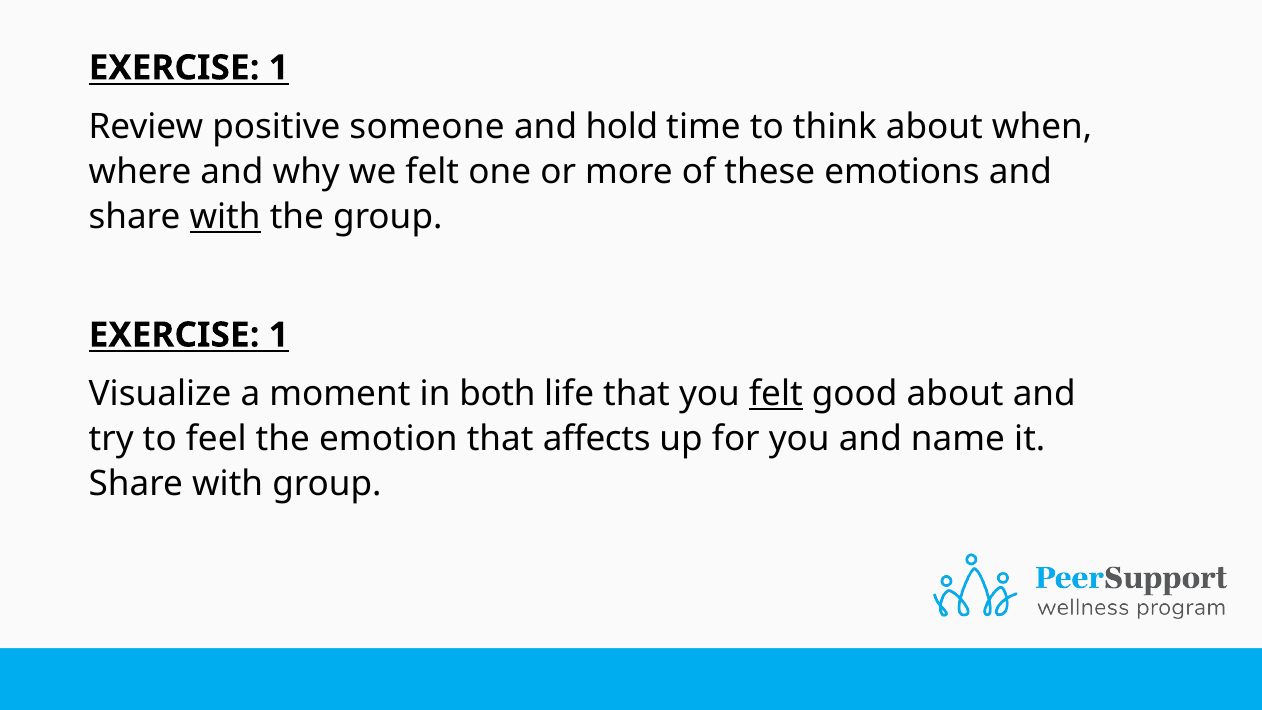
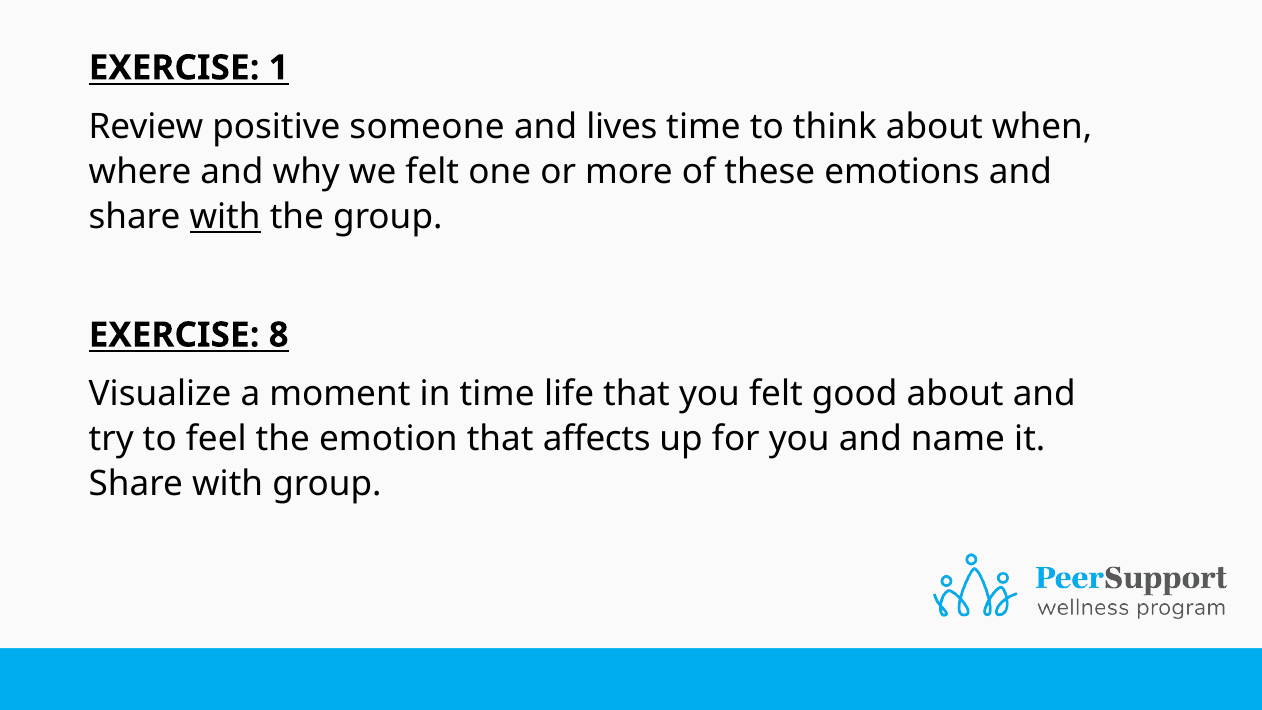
hold: hold -> lives (622, 127)
1: 1 -> 8 (279, 335)
in both: both -> time (497, 394)
felt underline: present -> none (776, 394)
